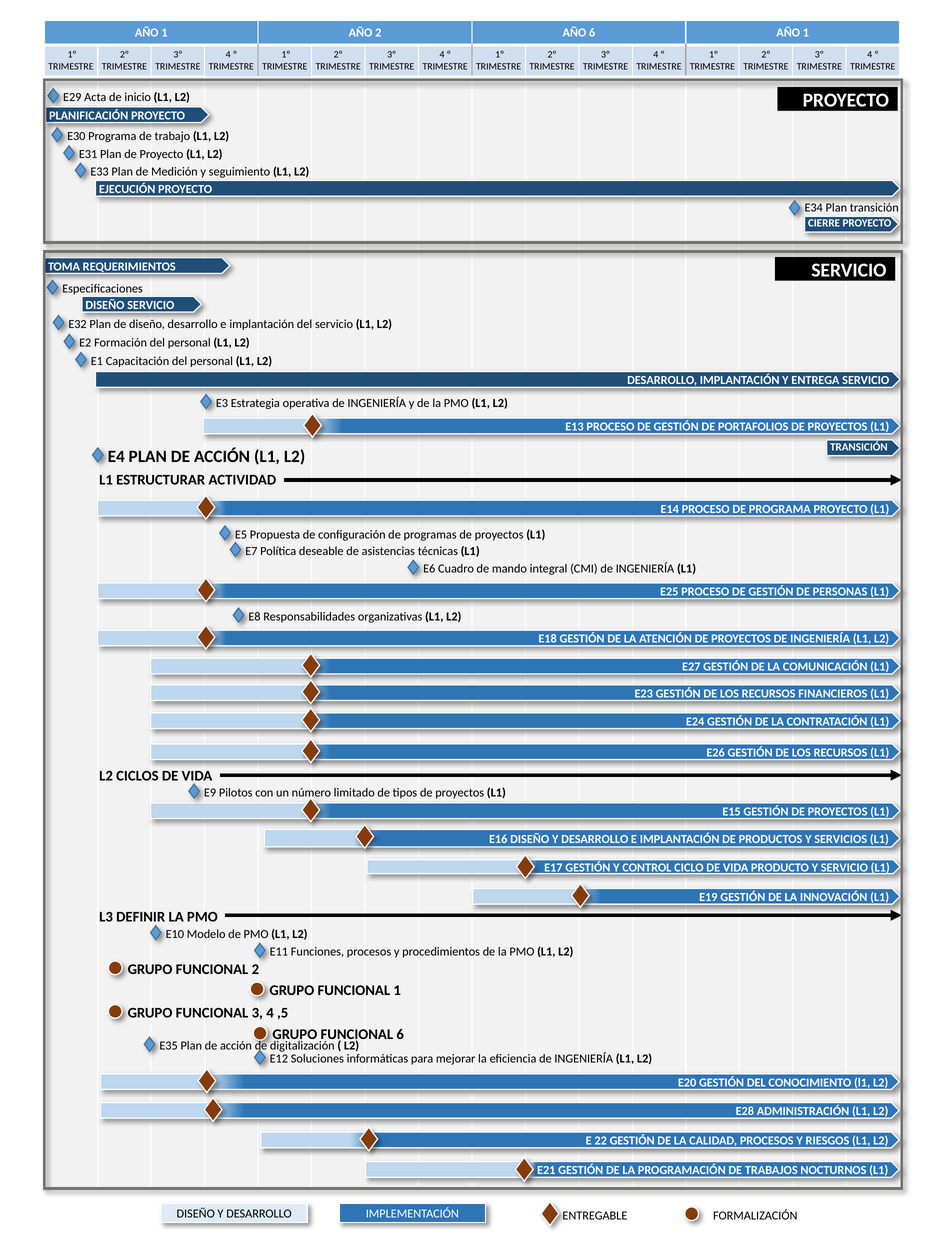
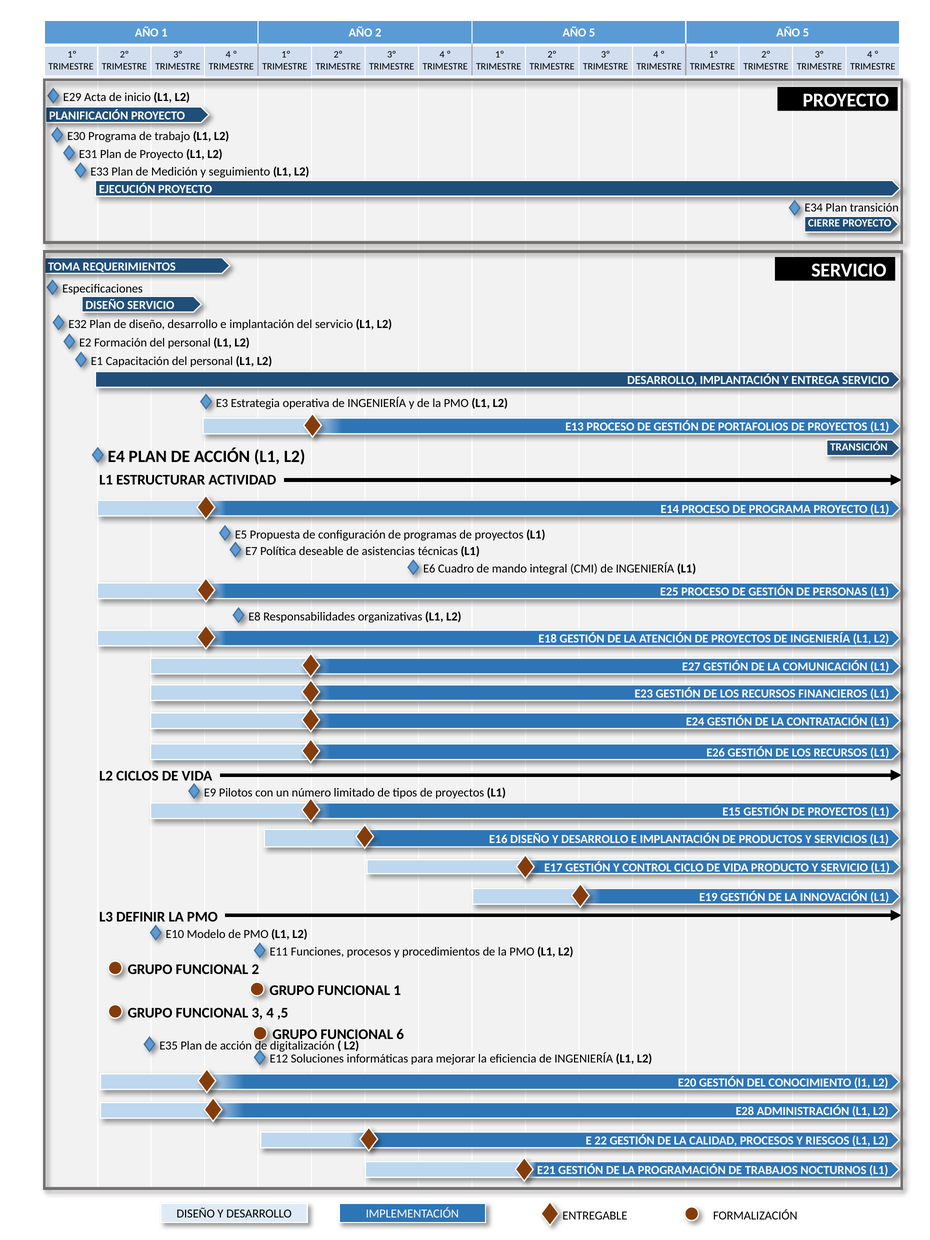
2 AÑO 6: 6 -> 5 (592, 33)
1: 1 -> 5 (806, 33)
